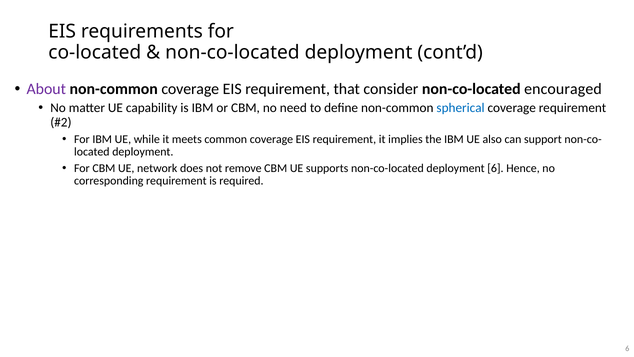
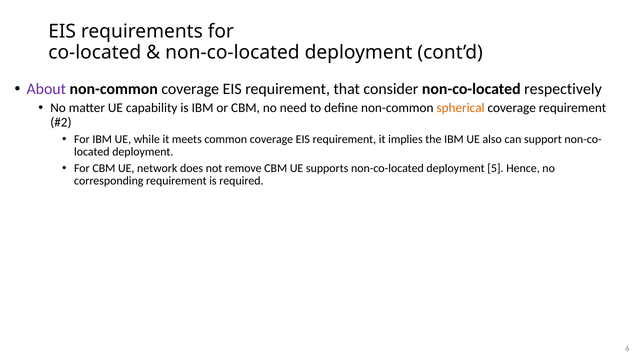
encouraged: encouraged -> respectively (563, 89)
spherical colour: blue -> orange (461, 108)
deployment 6: 6 -> 5 (495, 168)
